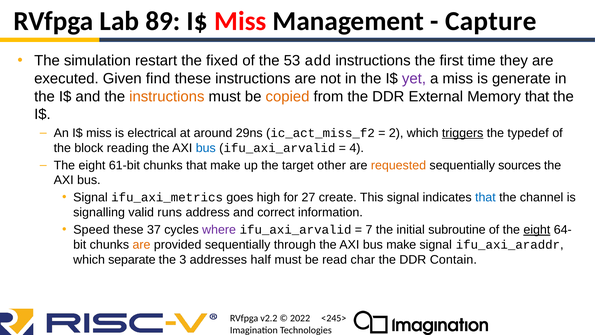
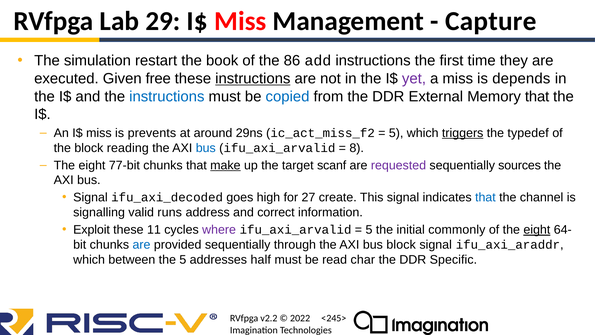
89: 89 -> 29 (163, 21)
fixed: fixed -> book (222, 61)
53: 53 -> 86 (292, 61)
find: find -> free (158, 79)
instructions underline: none -> present (253, 79)
generate: generate -> depends (521, 79)
instructions colour: orange -> blue (167, 96)
copied colour: orange -> blue (288, 96)
electrical: electrical -> prevents (152, 133)
2: 2 -> 5 (396, 133)
4: 4 -> 8 (357, 148)
61-bit: 61-bit -> 77-bit (124, 165)
make underline: none -> present (225, 165)
other: other -> scanf (332, 165)
requested colour: orange -> purple (398, 165)
ifu_axi_metrics: ifu_axi_metrics -> ifu_axi_decoded (167, 197)
Speed: Speed -> Exploit (92, 230)
37: 37 -> 11 (154, 230)
7: 7 -> 5 (369, 230)
subroutine: subroutine -> commonly (457, 230)
are colour: orange -> blue (141, 244)
bus make: make -> block (401, 244)
separate: separate -> between (132, 259)
the 3: 3 -> 5 (183, 259)
Contain: Contain -> Specific (453, 259)
